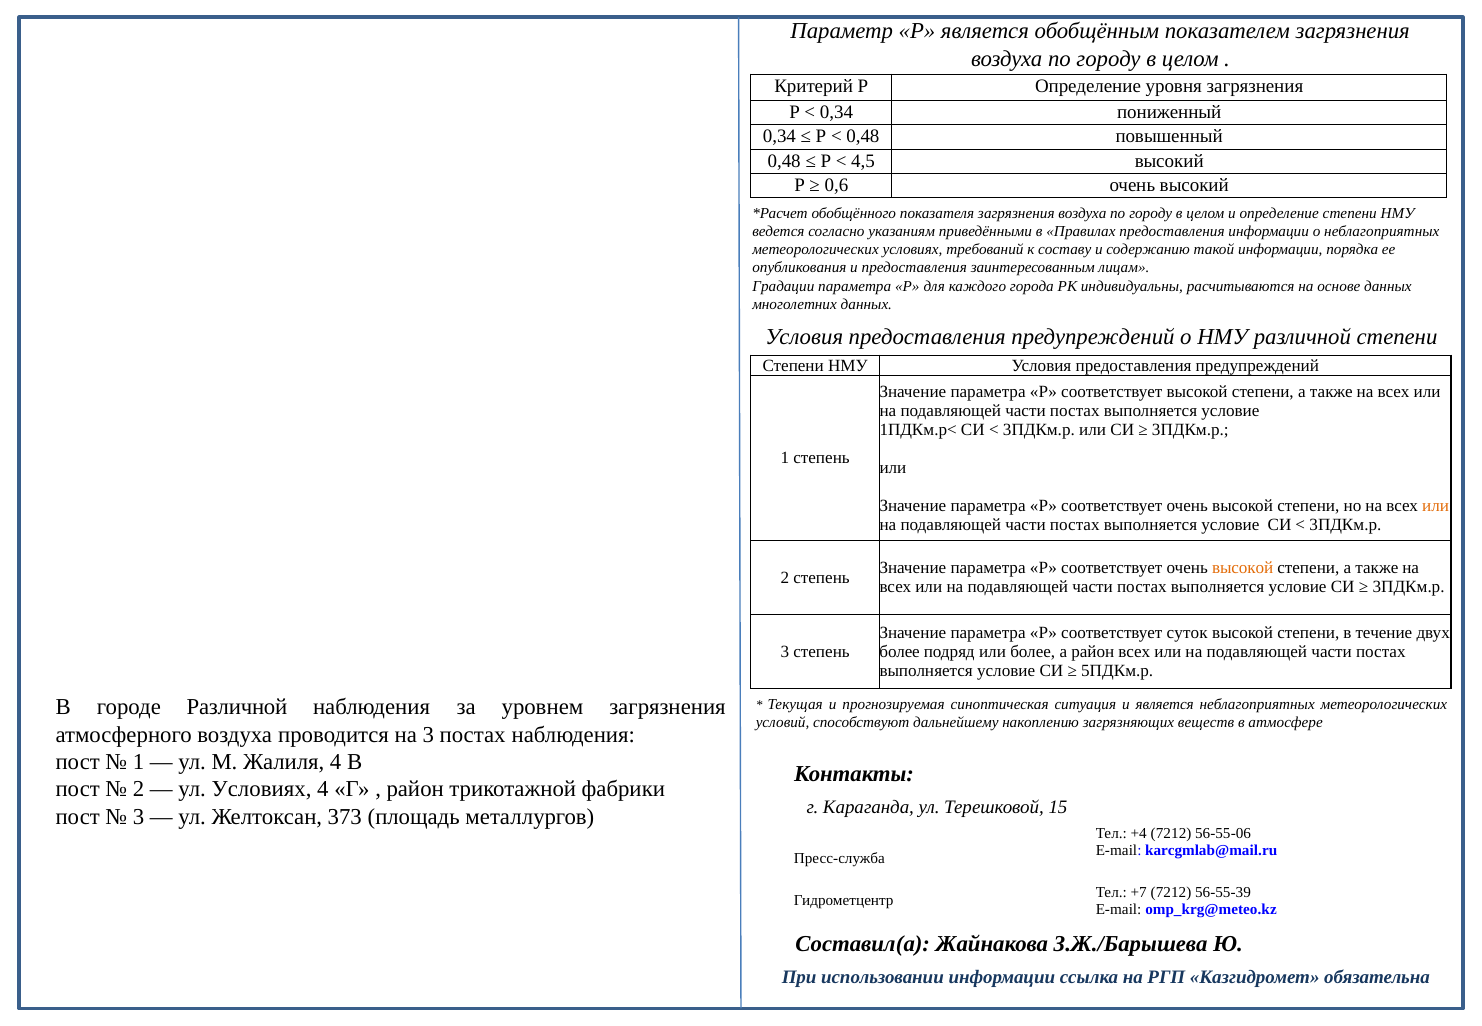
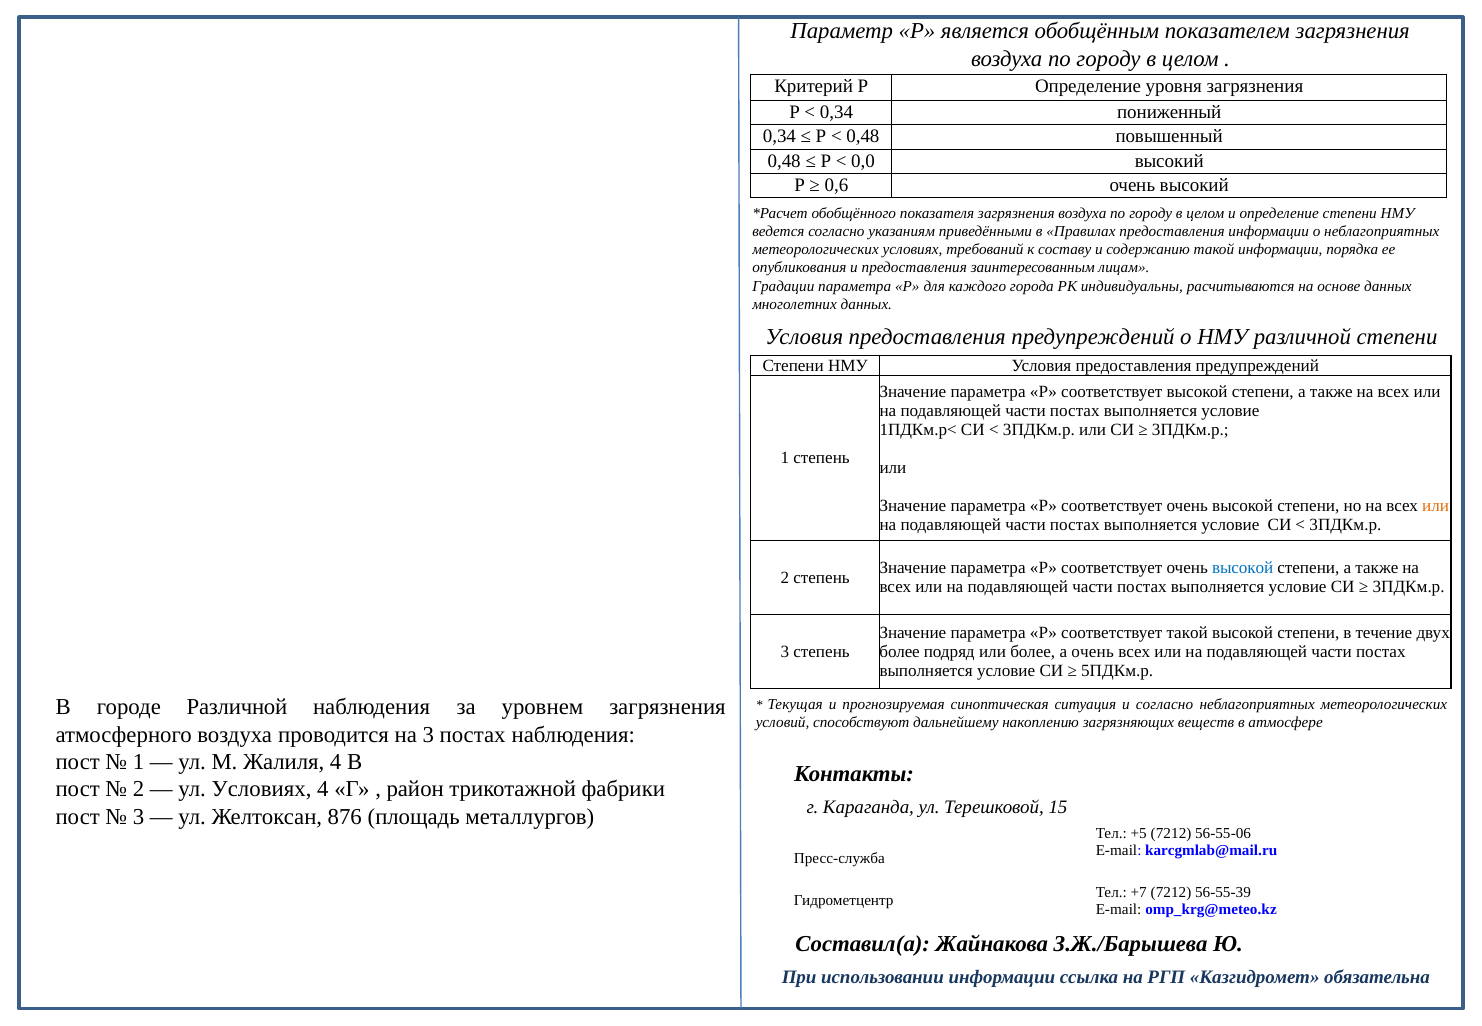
4,5: 4,5 -> 0,0 (863, 161)
высокой colour: orange -> blue (1243, 568)
соответствует суток: суток -> такой (1187, 633)
а район: район -> очень (1093, 652)
и является: является -> согласно (1165, 704)
373: 373 -> 876 (345, 817)
+4: +4 -> +5 (1139, 833)
